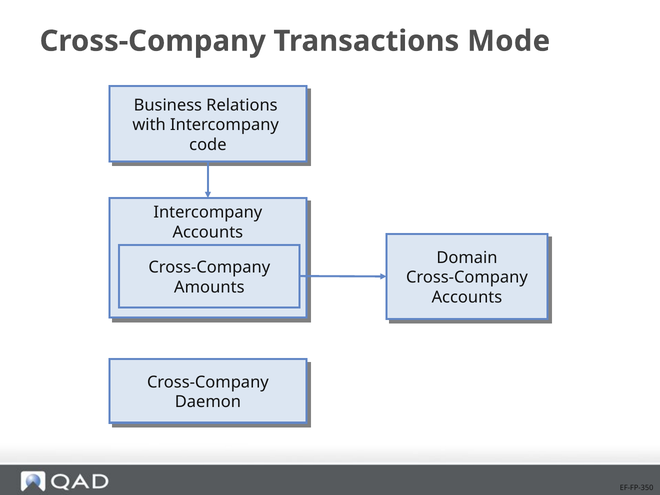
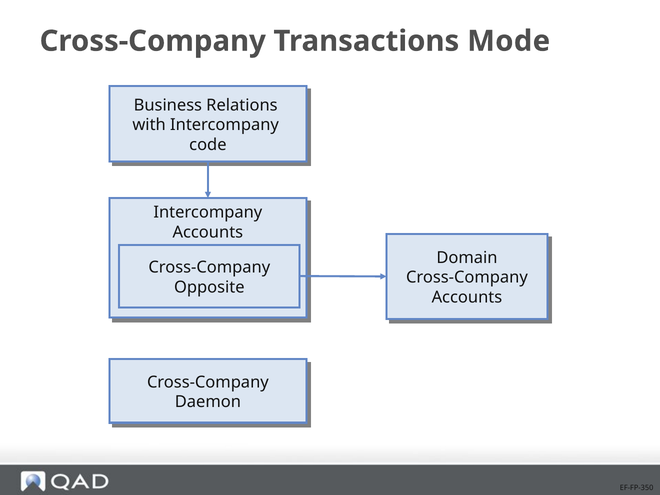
Amounts: Amounts -> Opposite (209, 287)
